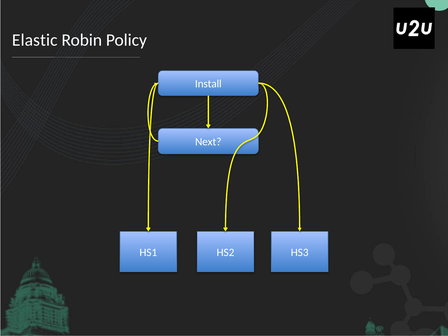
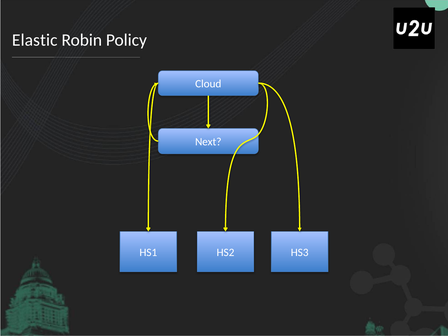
Install: Install -> Cloud (208, 84)
